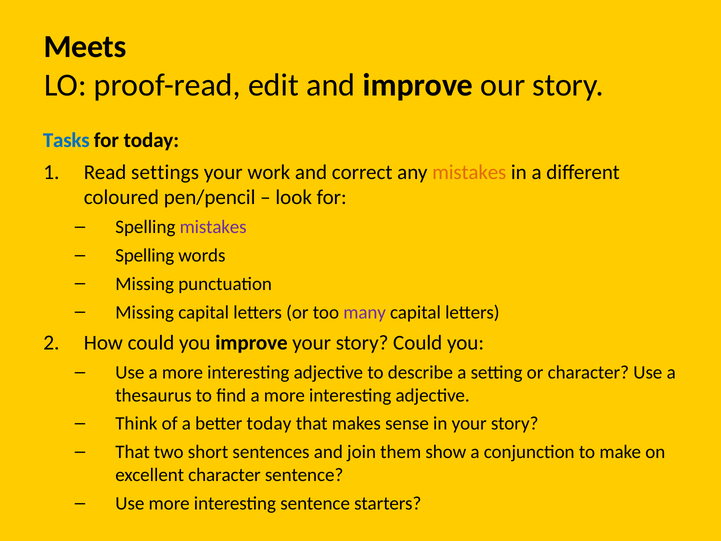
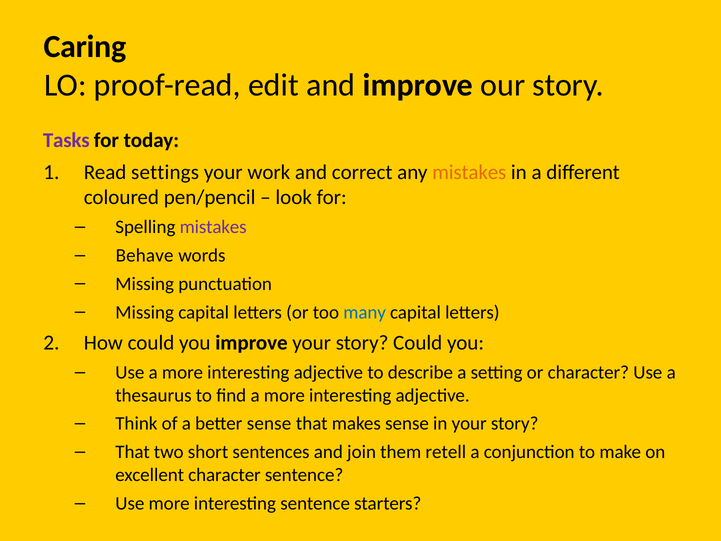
Meets: Meets -> Caring (85, 47)
Tasks colour: blue -> purple (66, 140)
Spelling: Spelling -> Behave (145, 255)
many colour: purple -> blue (365, 312)
better today: today -> sense (269, 424)
show: show -> retell (446, 452)
